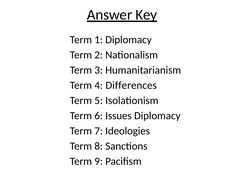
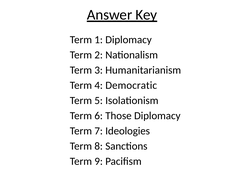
Differences: Differences -> Democratic (131, 85)
Issues: Issues -> Those (118, 116)
